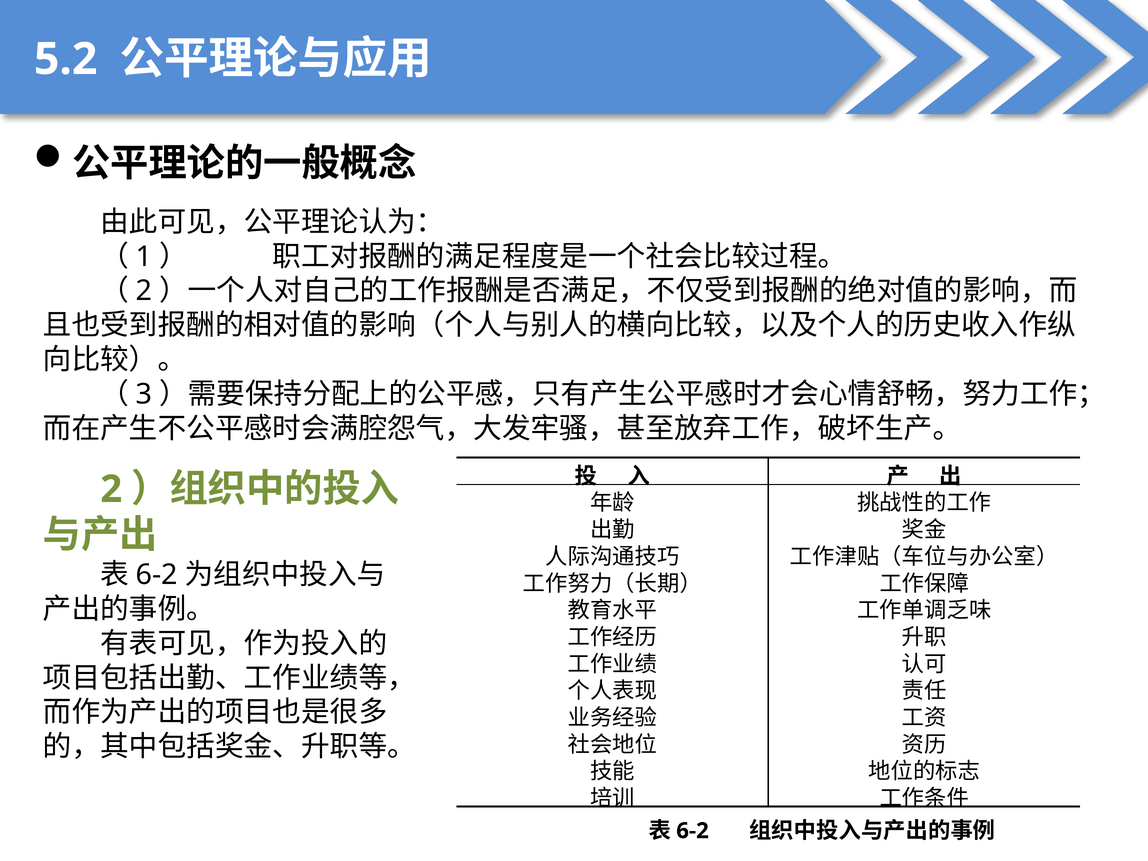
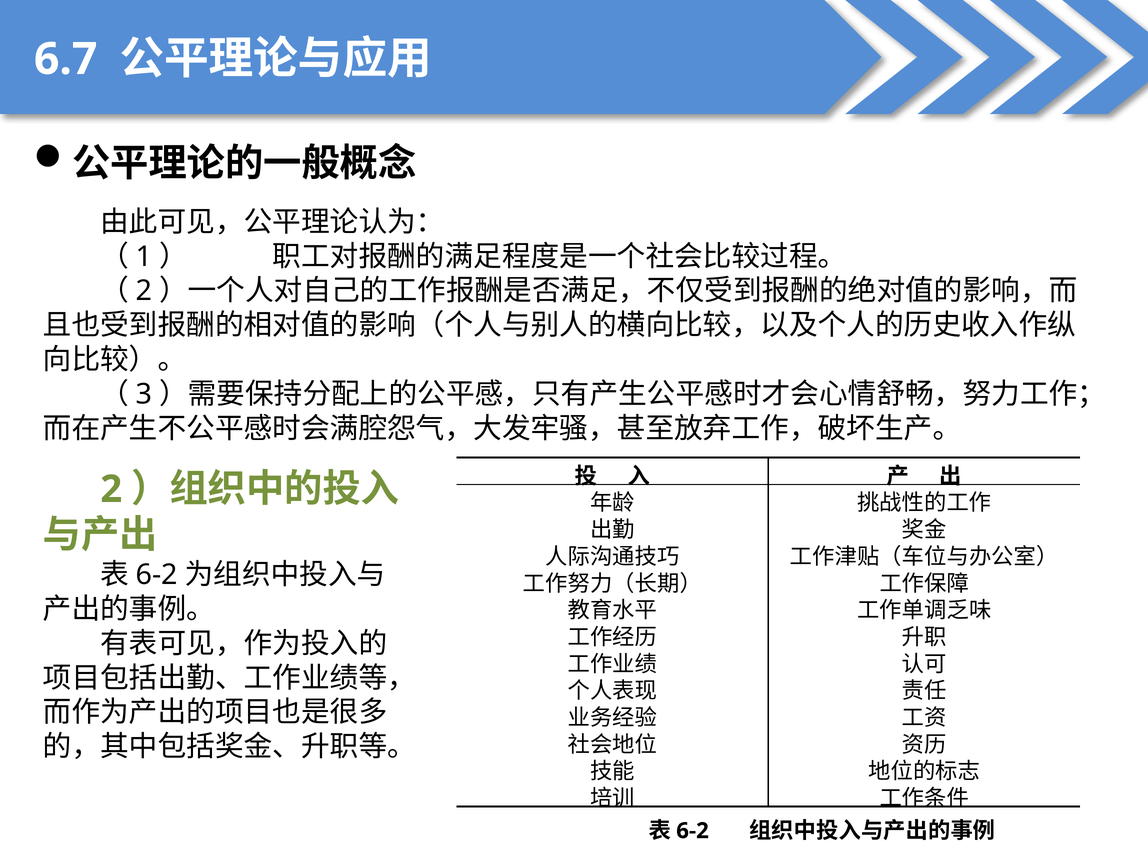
5.2: 5.2 -> 6.7 (66, 59)
